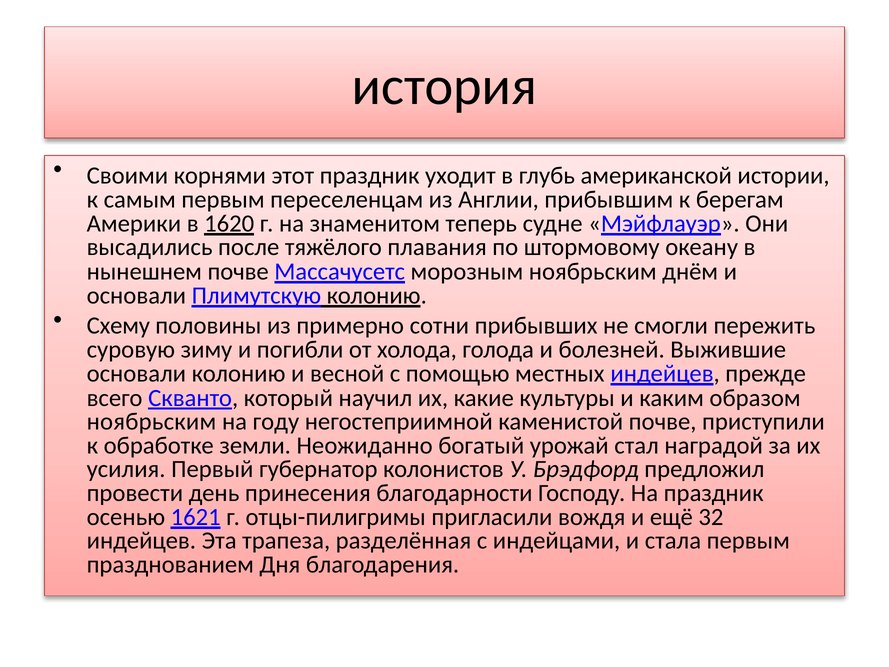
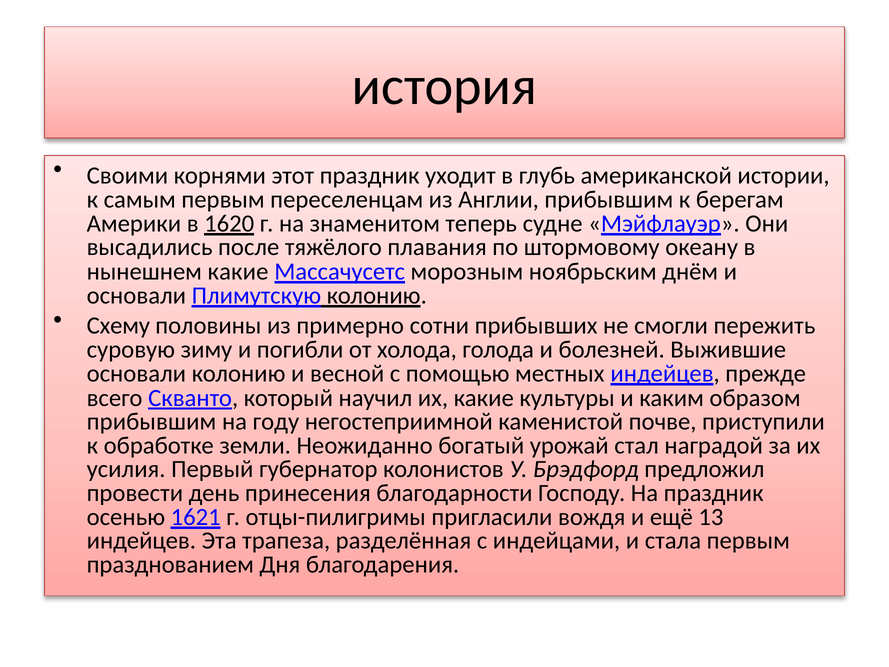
нынешнем почве: почве -> какие (238, 271)
ноябрьским: ноябрьским -> прибывшим (151, 421)
32: 32 -> 13 (711, 517)
